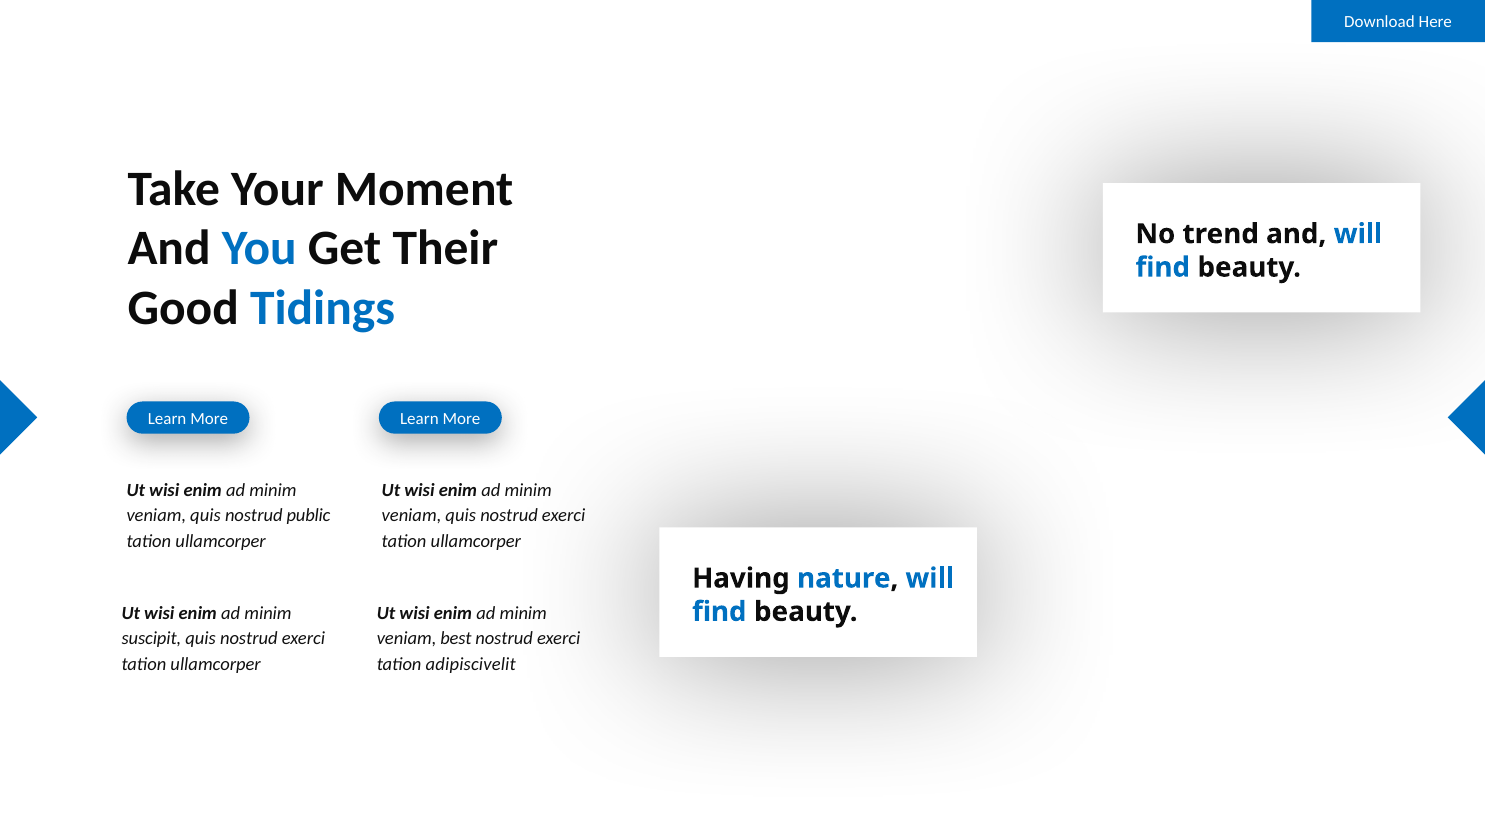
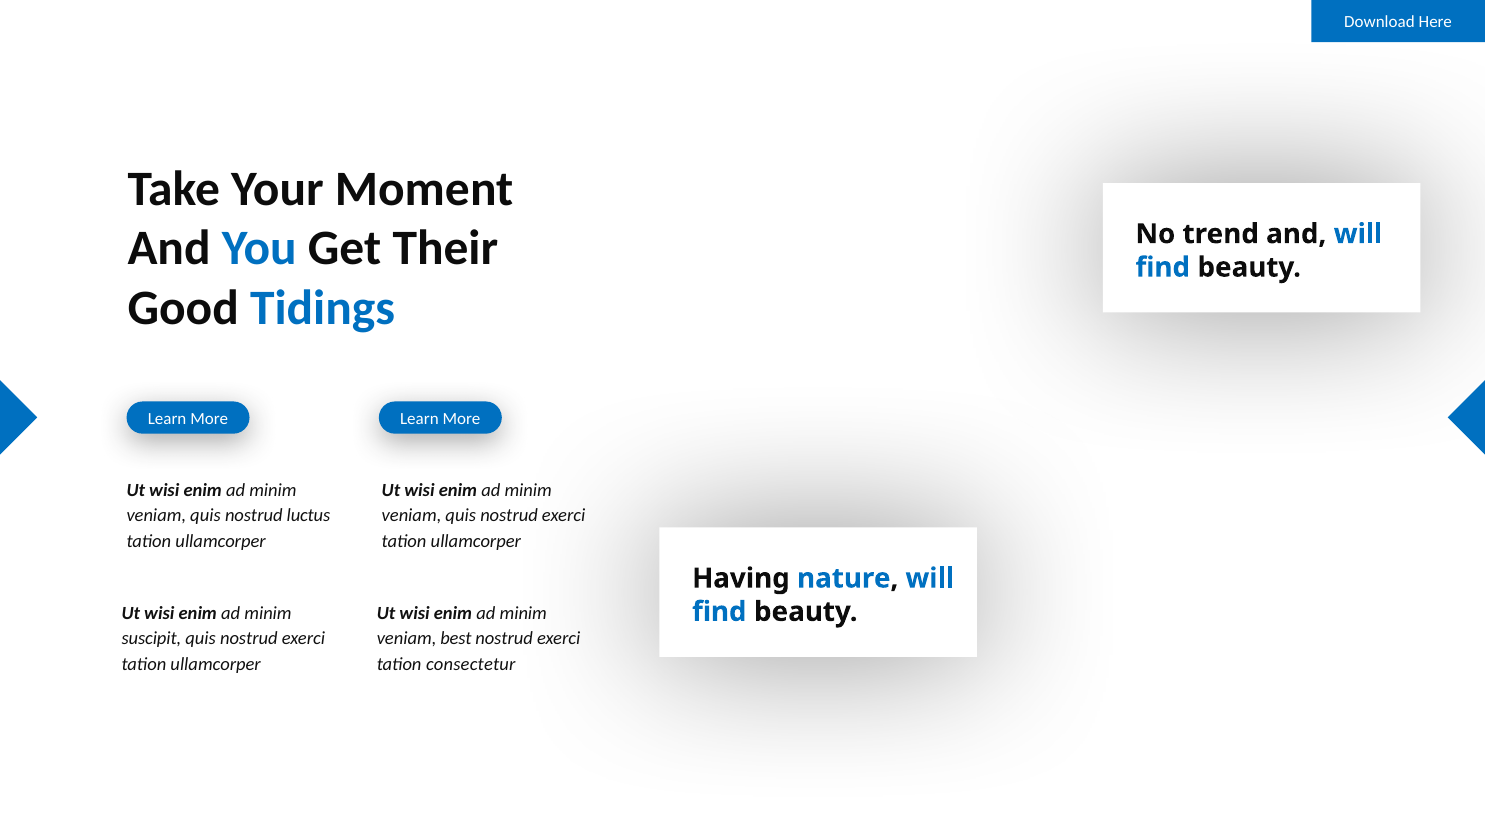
public: public -> luctus (309, 516)
adipiscivelit: adipiscivelit -> consectetur (471, 664)
